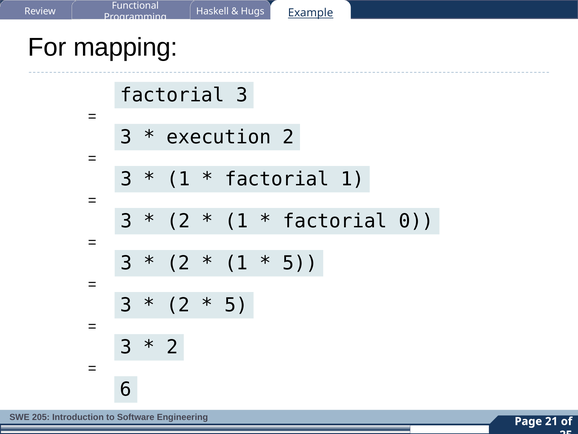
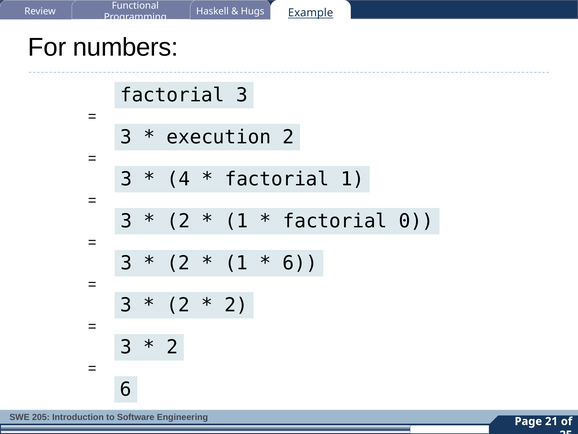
mapping: mapping -> numbers (126, 47)
1: 1 -> 4 (178, 179)
5: 5 -> 6 (300, 263)
5: 5 -> 2 (236, 305)
